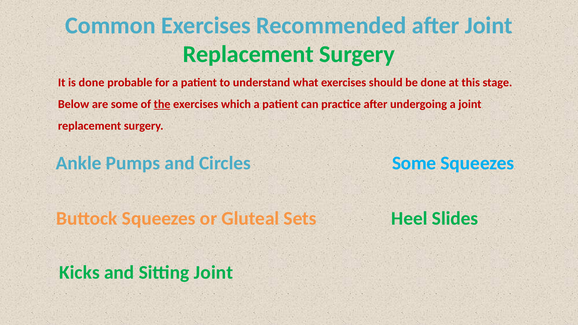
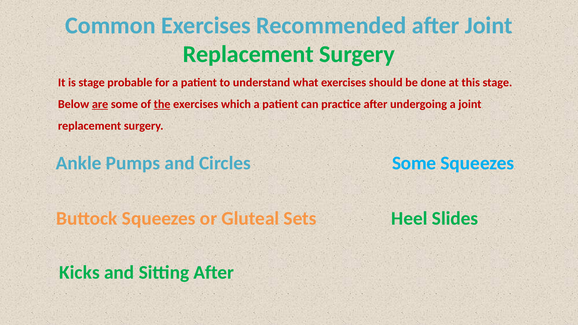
is done: done -> stage (92, 82)
are underline: none -> present (100, 104)
Sitting Joint: Joint -> After (214, 273)
